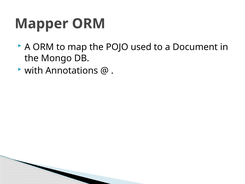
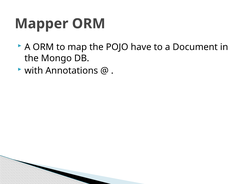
used: used -> have (141, 47)
